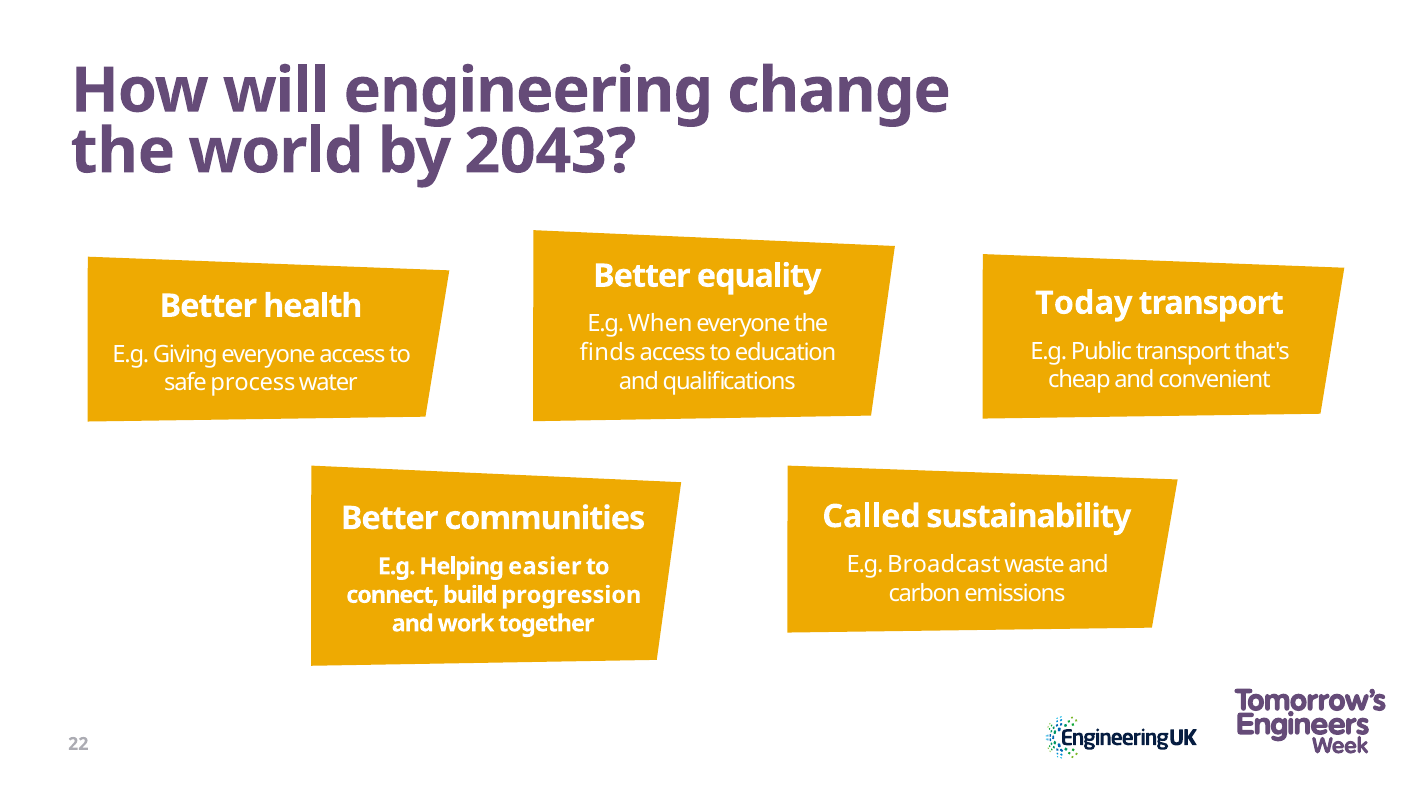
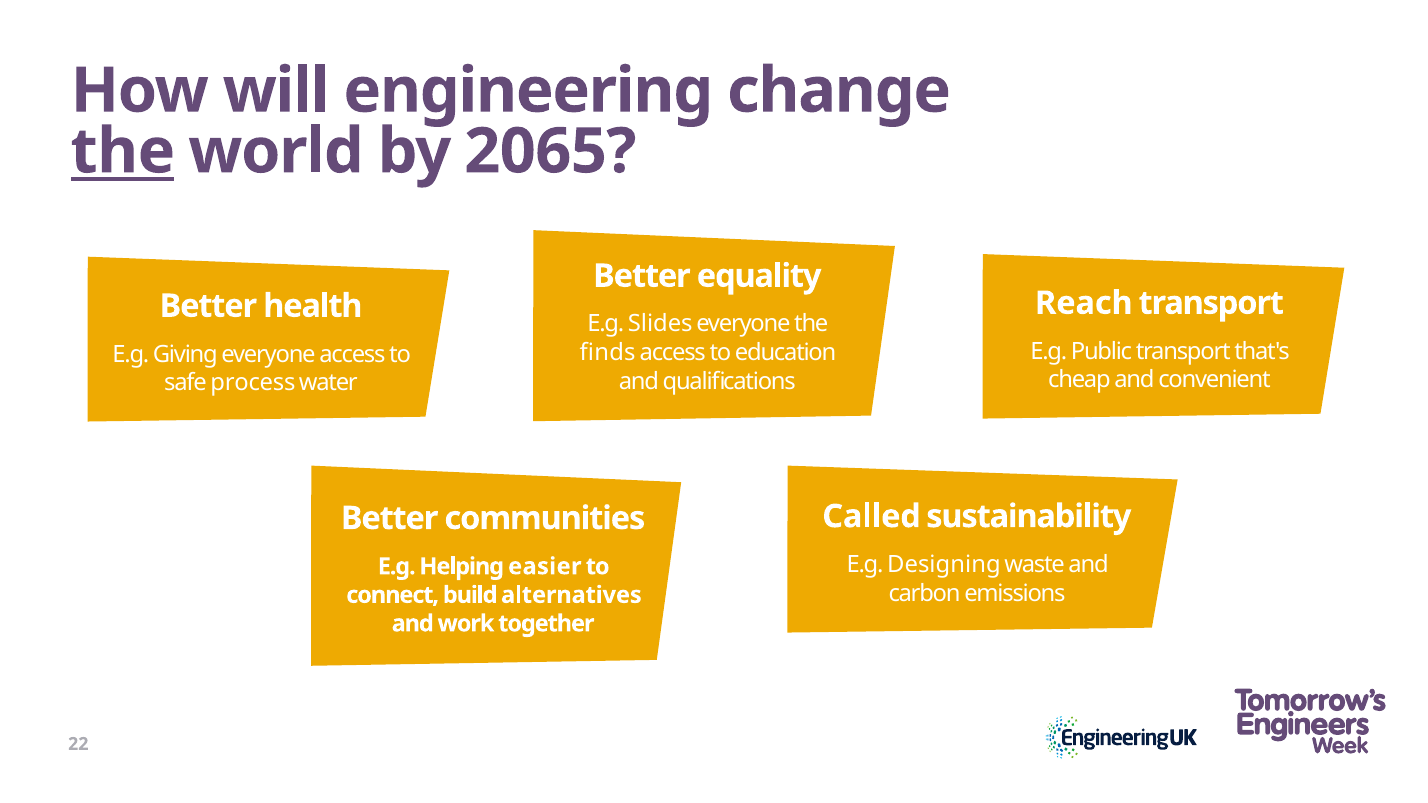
the underline: none -> present (123, 152)
2043: 2043 -> 2065 (550, 152)
Today: Today -> Reach (1084, 303)
When: When -> Slides (660, 324)
Broadcast: Broadcast -> Designing (944, 565)
progression: progression -> alternatives (571, 595)
